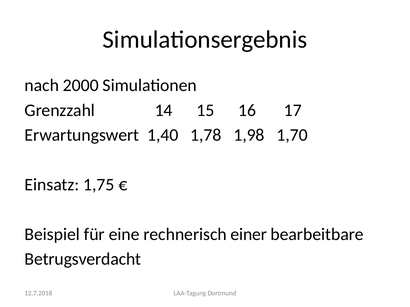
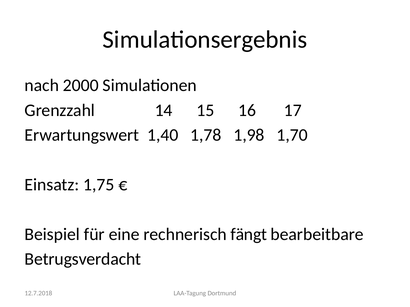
einer: einer -> fängt (249, 235)
